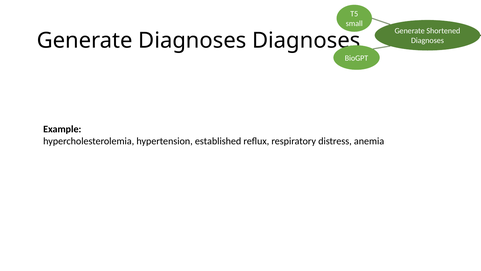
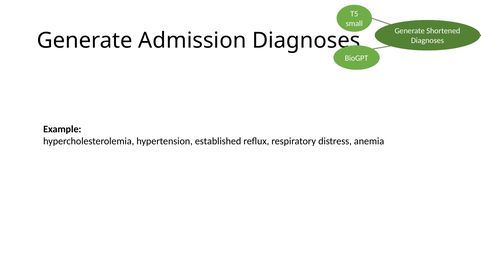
Generate Diagnoses: Diagnoses -> Admission (192, 40)
